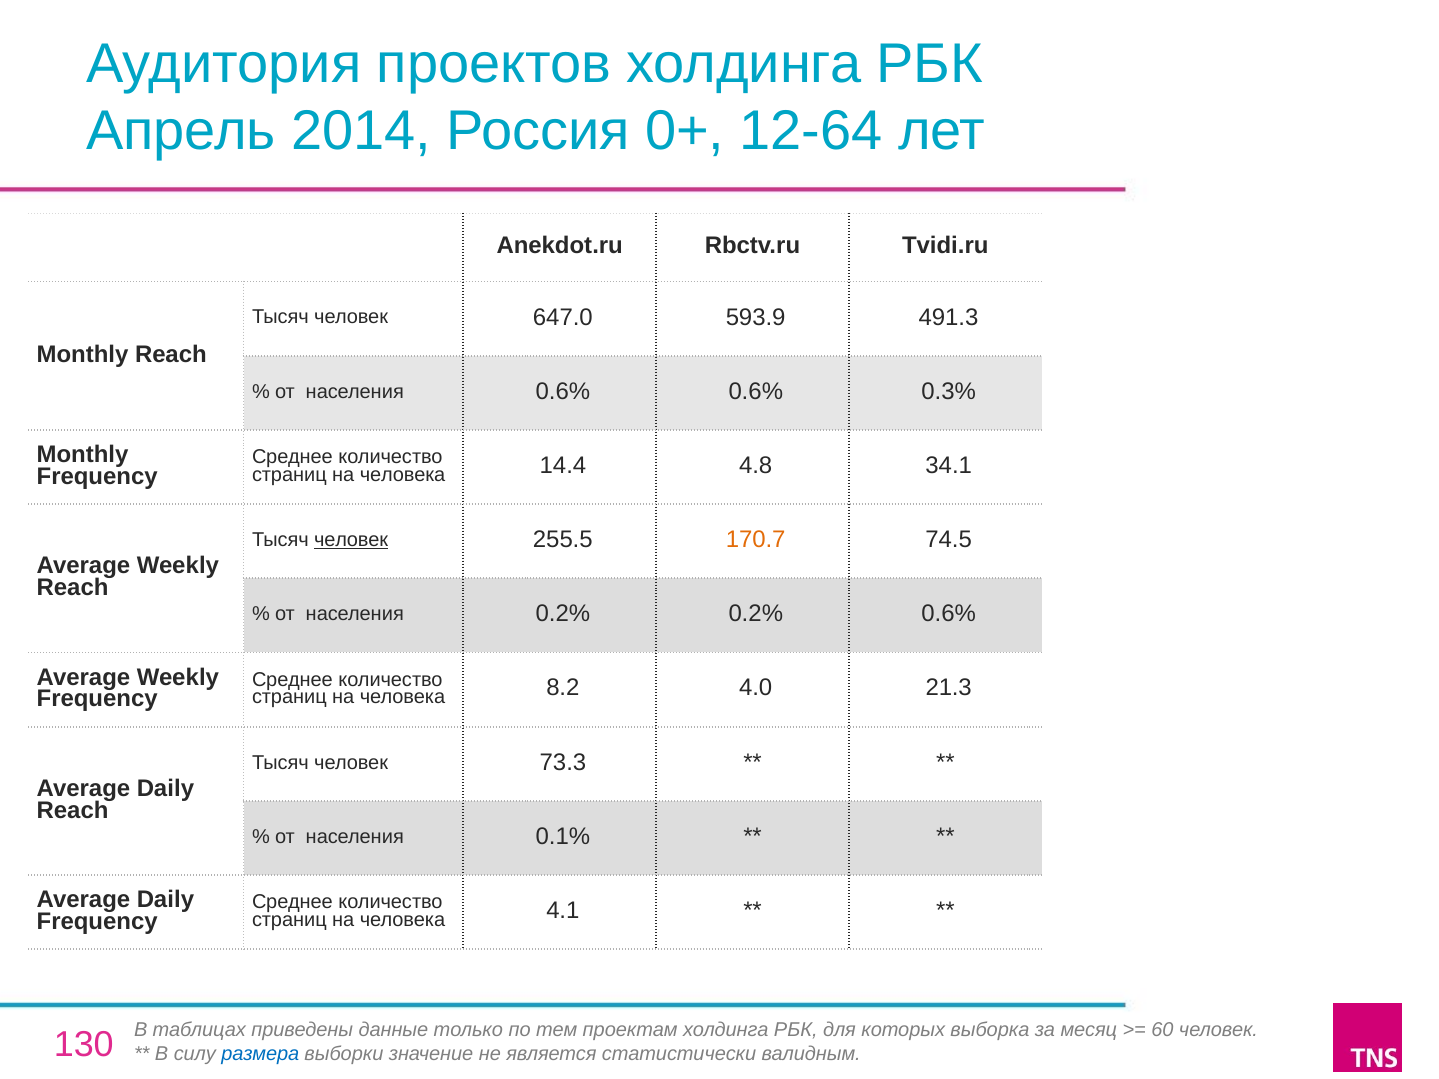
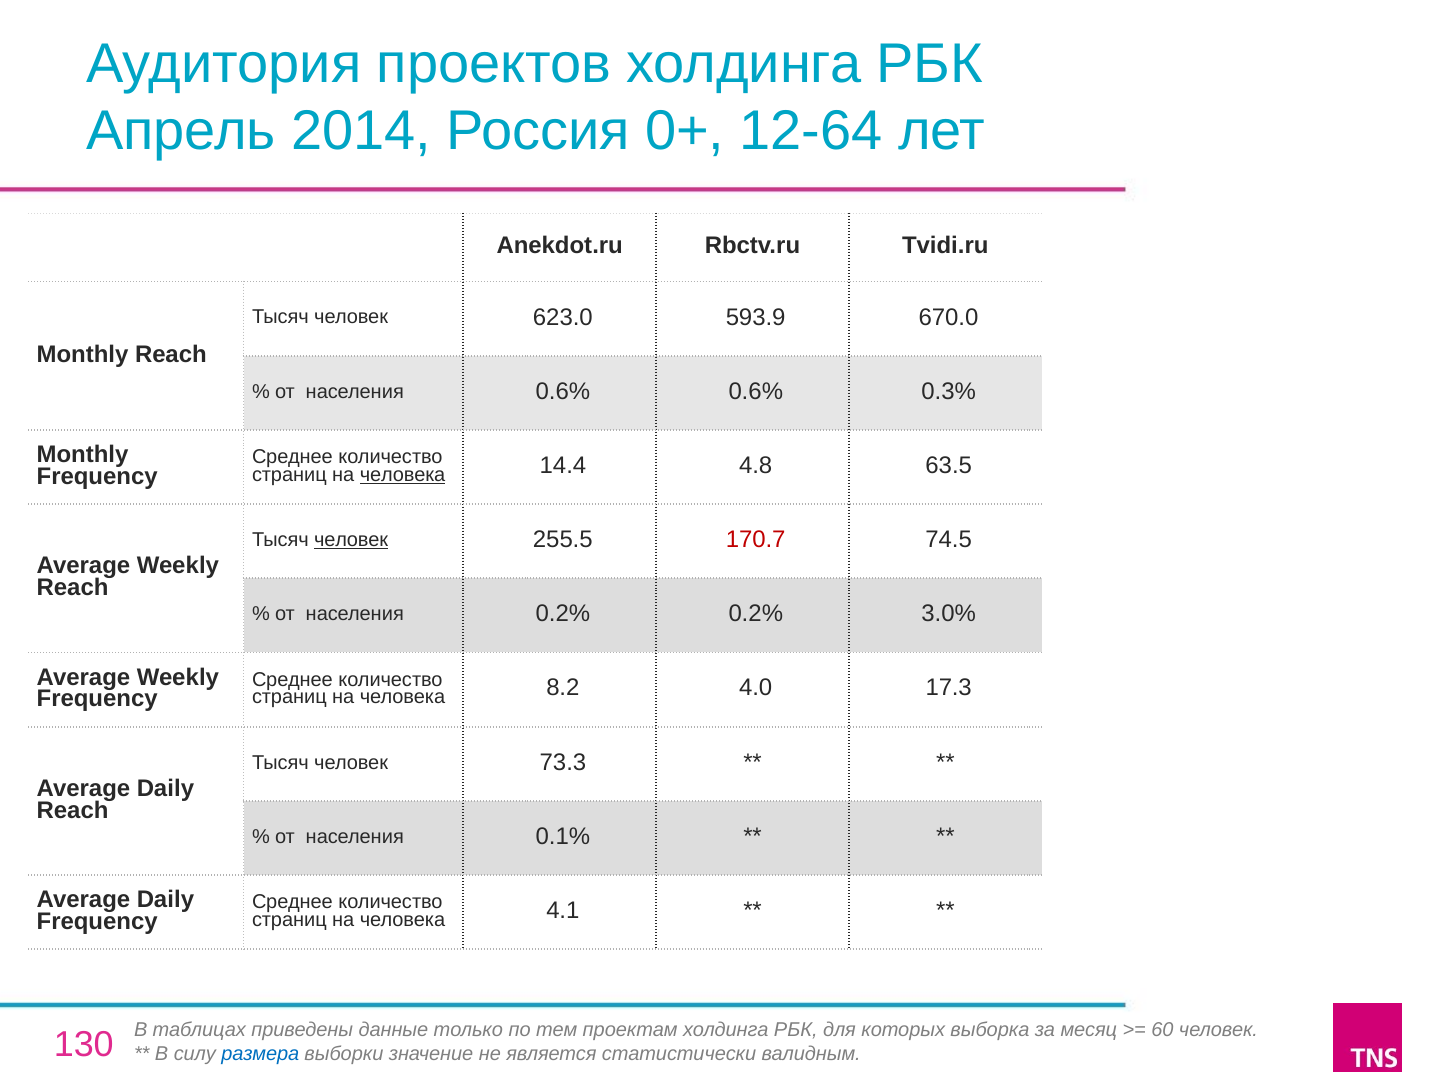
647.0: 647.0 -> 623.0 (563, 317)
491.3: 491.3 -> 670.0 (949, 317)
человека underline: none -> present (403, 475)
34.1: 34.1 -> 63.5 (949, 466)
170.7 colour: orange -> red (756, 540)
0.2% 0.6%: 0.6% -> 3.0% (949, 614)
21.3: 21.3 -> 17.3 (949, 688)
